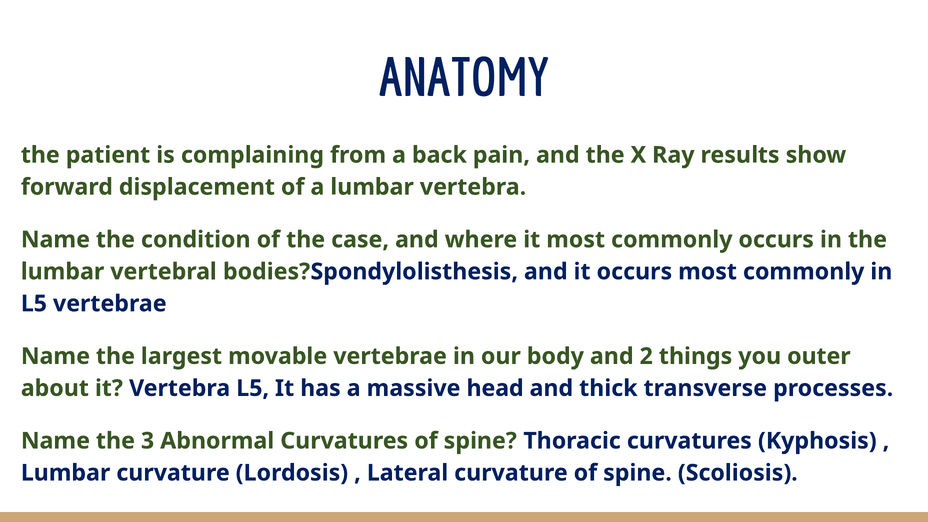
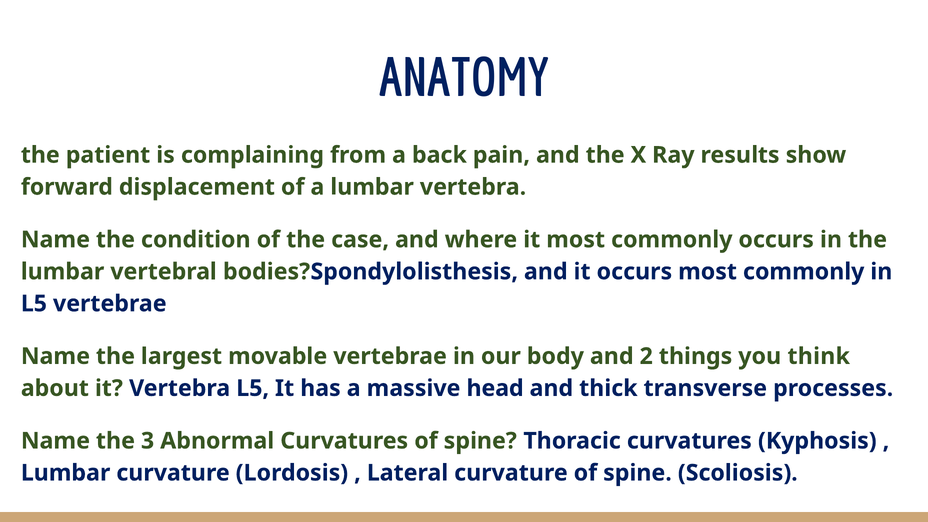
outer: outer -> think (819, 356)
